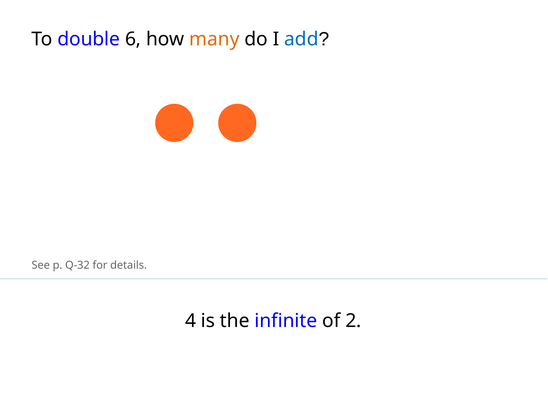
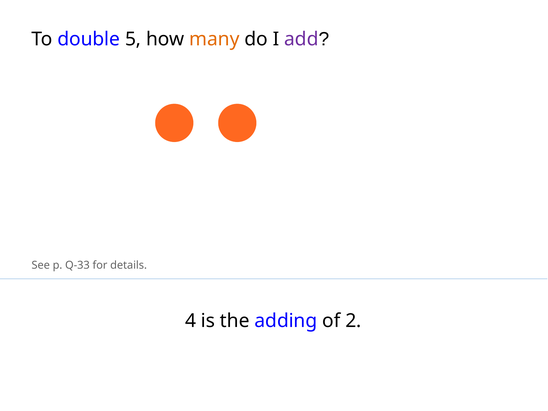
6: 6 -> 5 (133, 39)
add colour: blue -> purple (301, 39)
Q-32: Q-32 -> Q-33 (77, 265)
infinite: infinite -> adding (286, 321)
